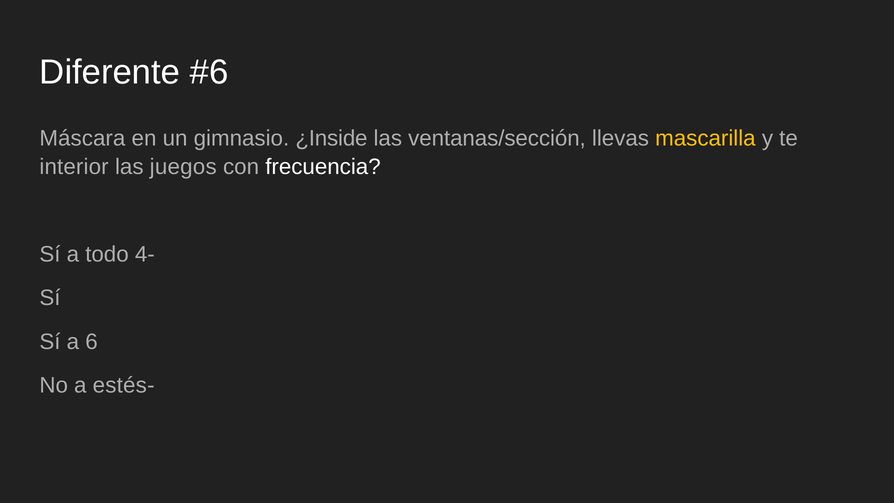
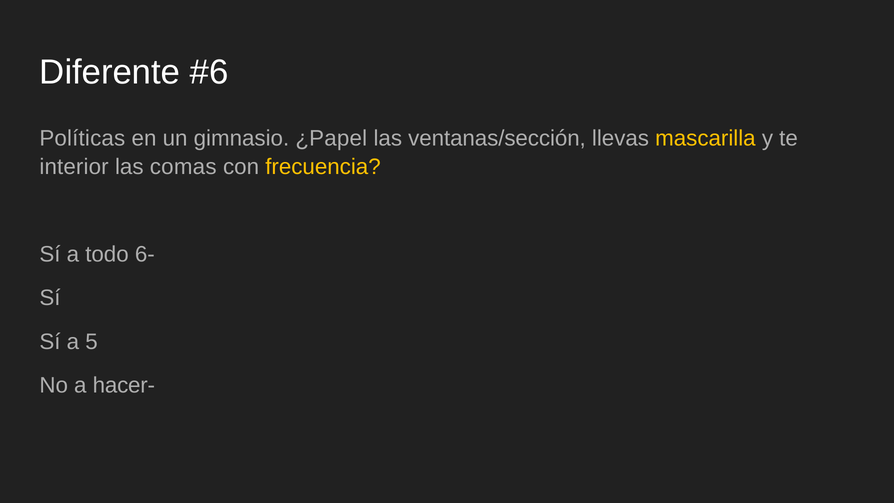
Máscara: Máscara -> Políticas (82, 138)
¿Inside: ¿Inside -> ¿Papel (331, 138)
juegos: juegos -> comas (183, 167)
frecuencia colour: white -> yellow (323, 167)
4-: 4- -> 6- (145, 254)
6: 6 -> 5 (91, 342)
estés-: estés- -> hacer- (124, 385)
